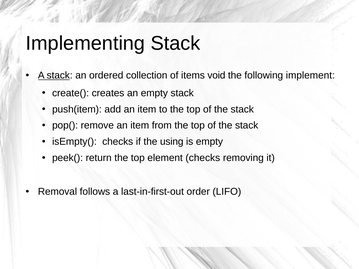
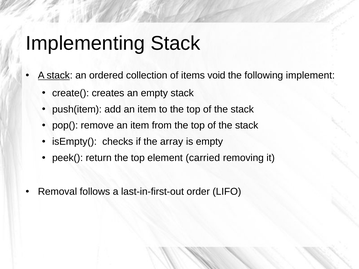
using: using -> array (172, 142)
element checks: checks -> carried (203, 158)
